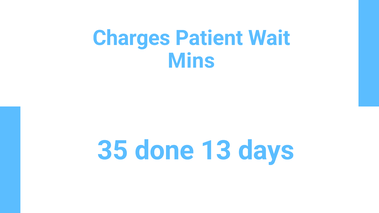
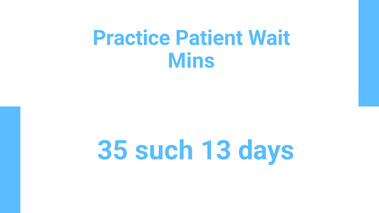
Charges: Charges -> Practice (131, 38)
done: done -> such (164, 151)
